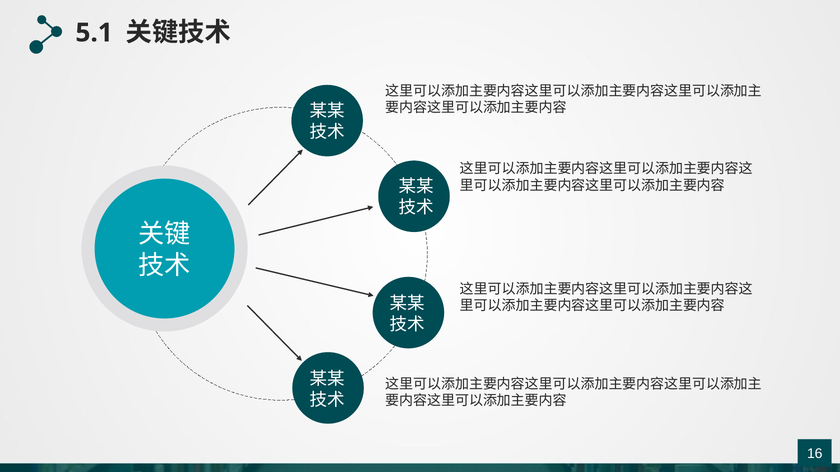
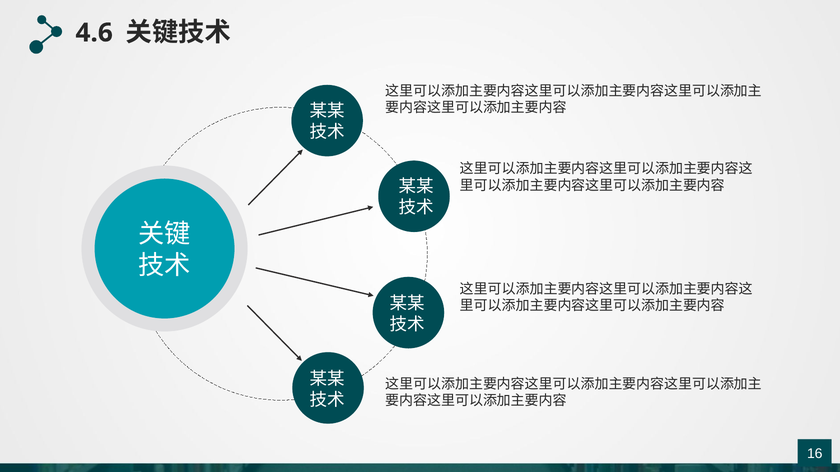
5.1: 5.1 -> 4.6 (94, 33)
